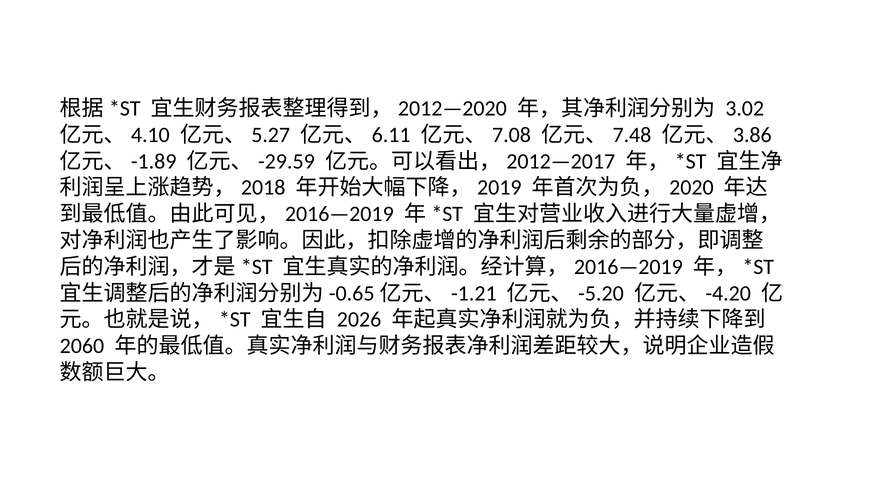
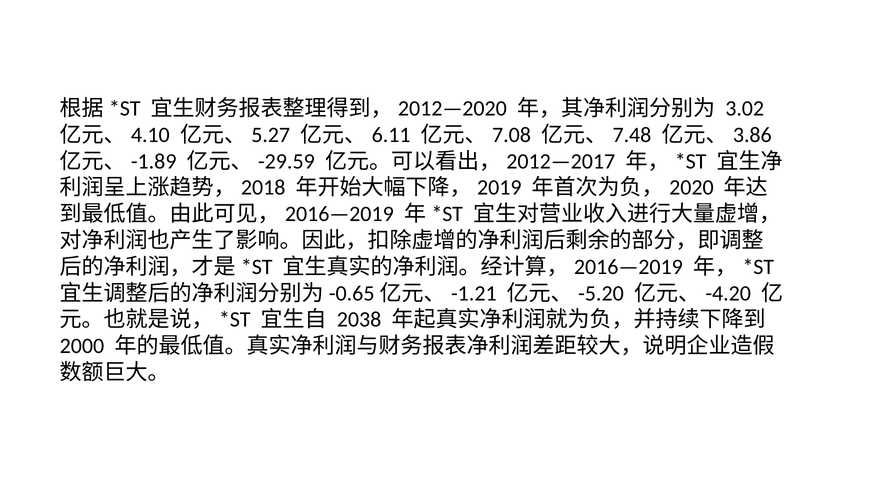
2026: 2026 -> 2038 (359, 320)
2060: 2060 -> 2000 (82, 346)
